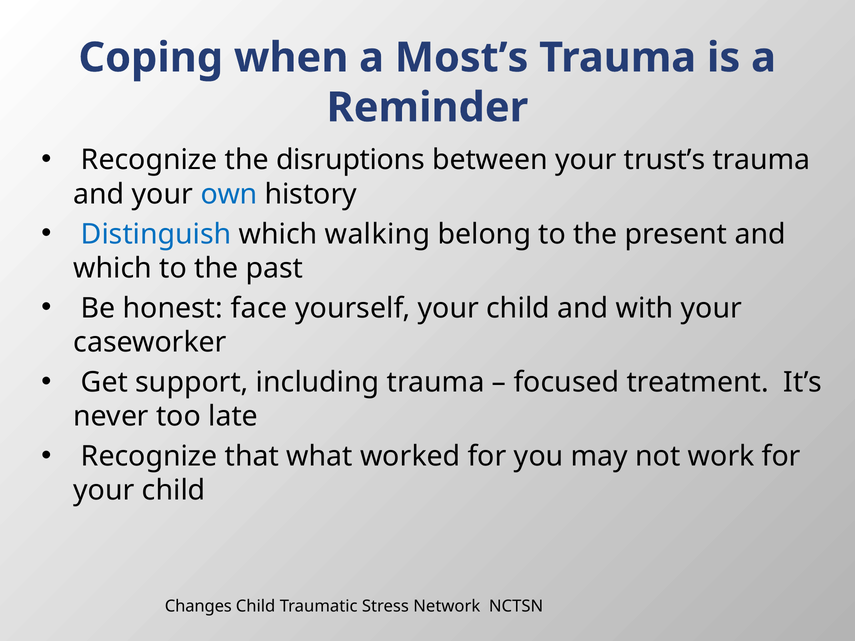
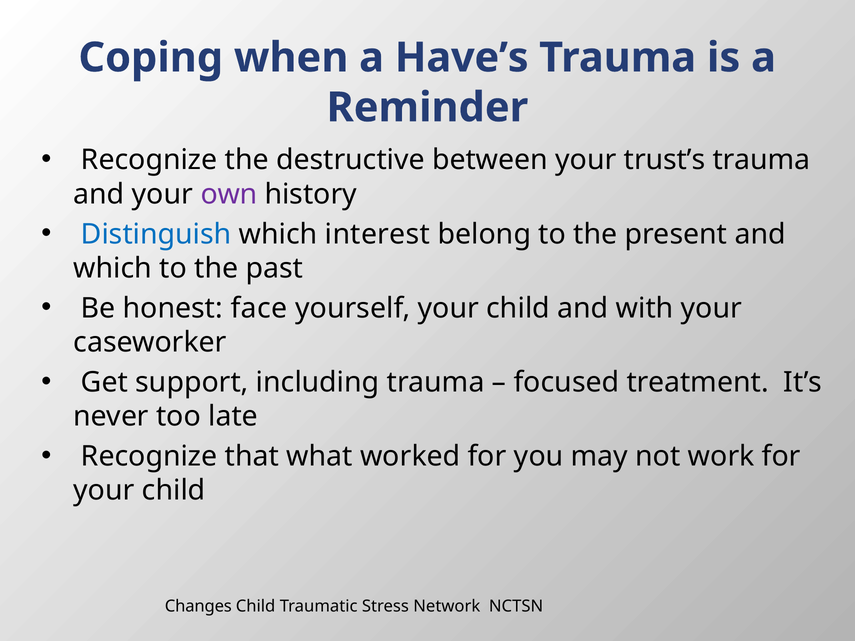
Most’s: Most’s -> Have’s (462, 58)
disruptions: disruptions -> destructive (350, 160)
own colour: blue -> purple (229, 194)
walking: walking -> interest (377, 234)
